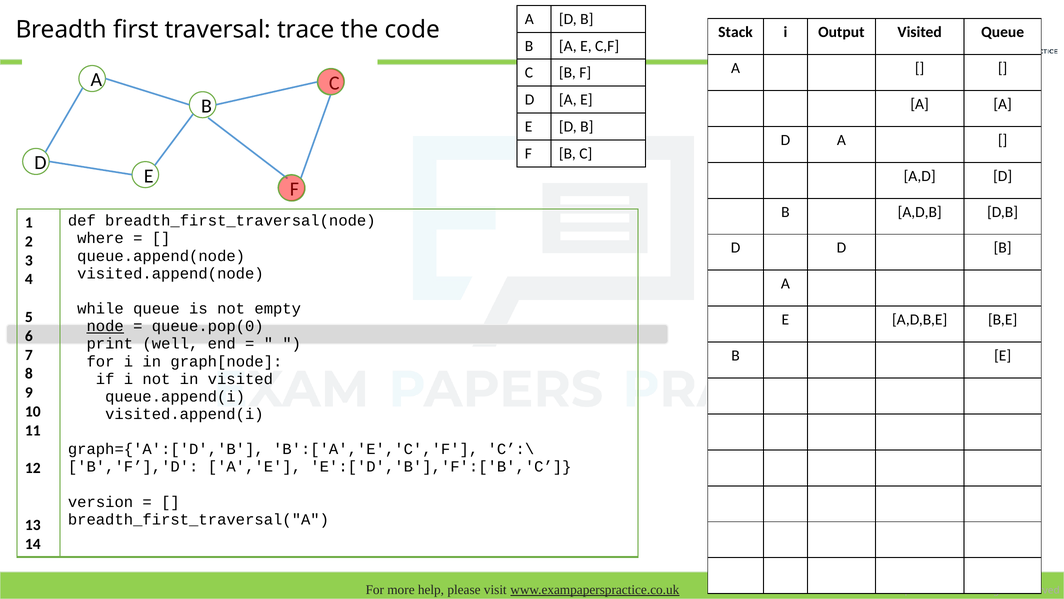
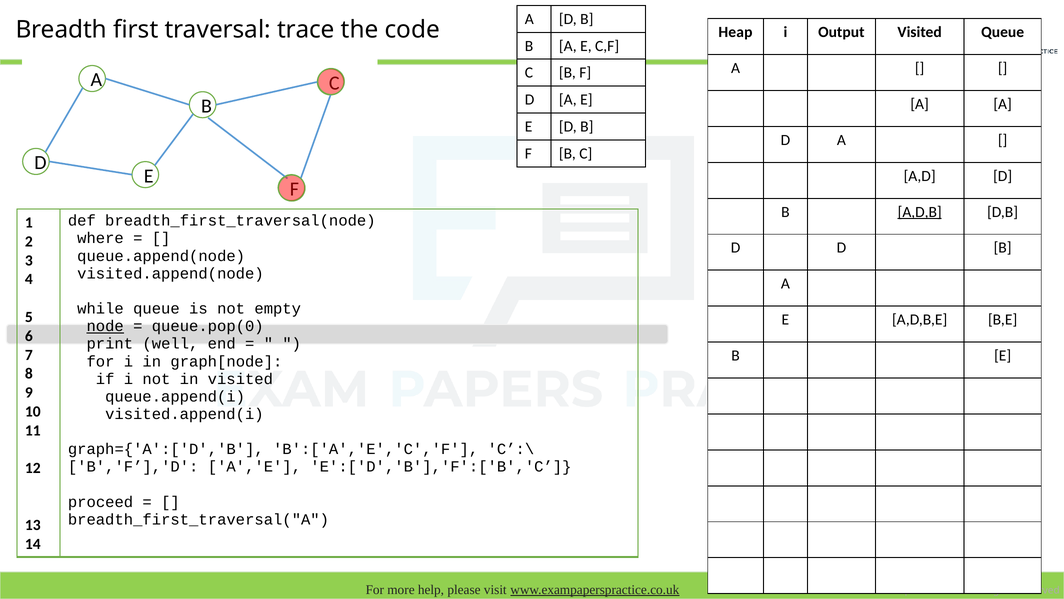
Stack: Stack -> Heap (735, 32)
A,D,B underline: none -> present (920, 212)
version: version -> proceed (101, 502)
